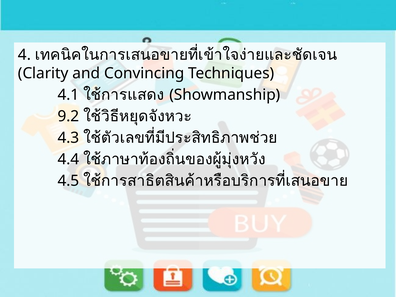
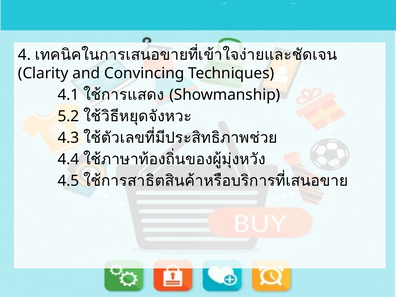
9.2: 9.2 -> 5.2 (68, 116)
